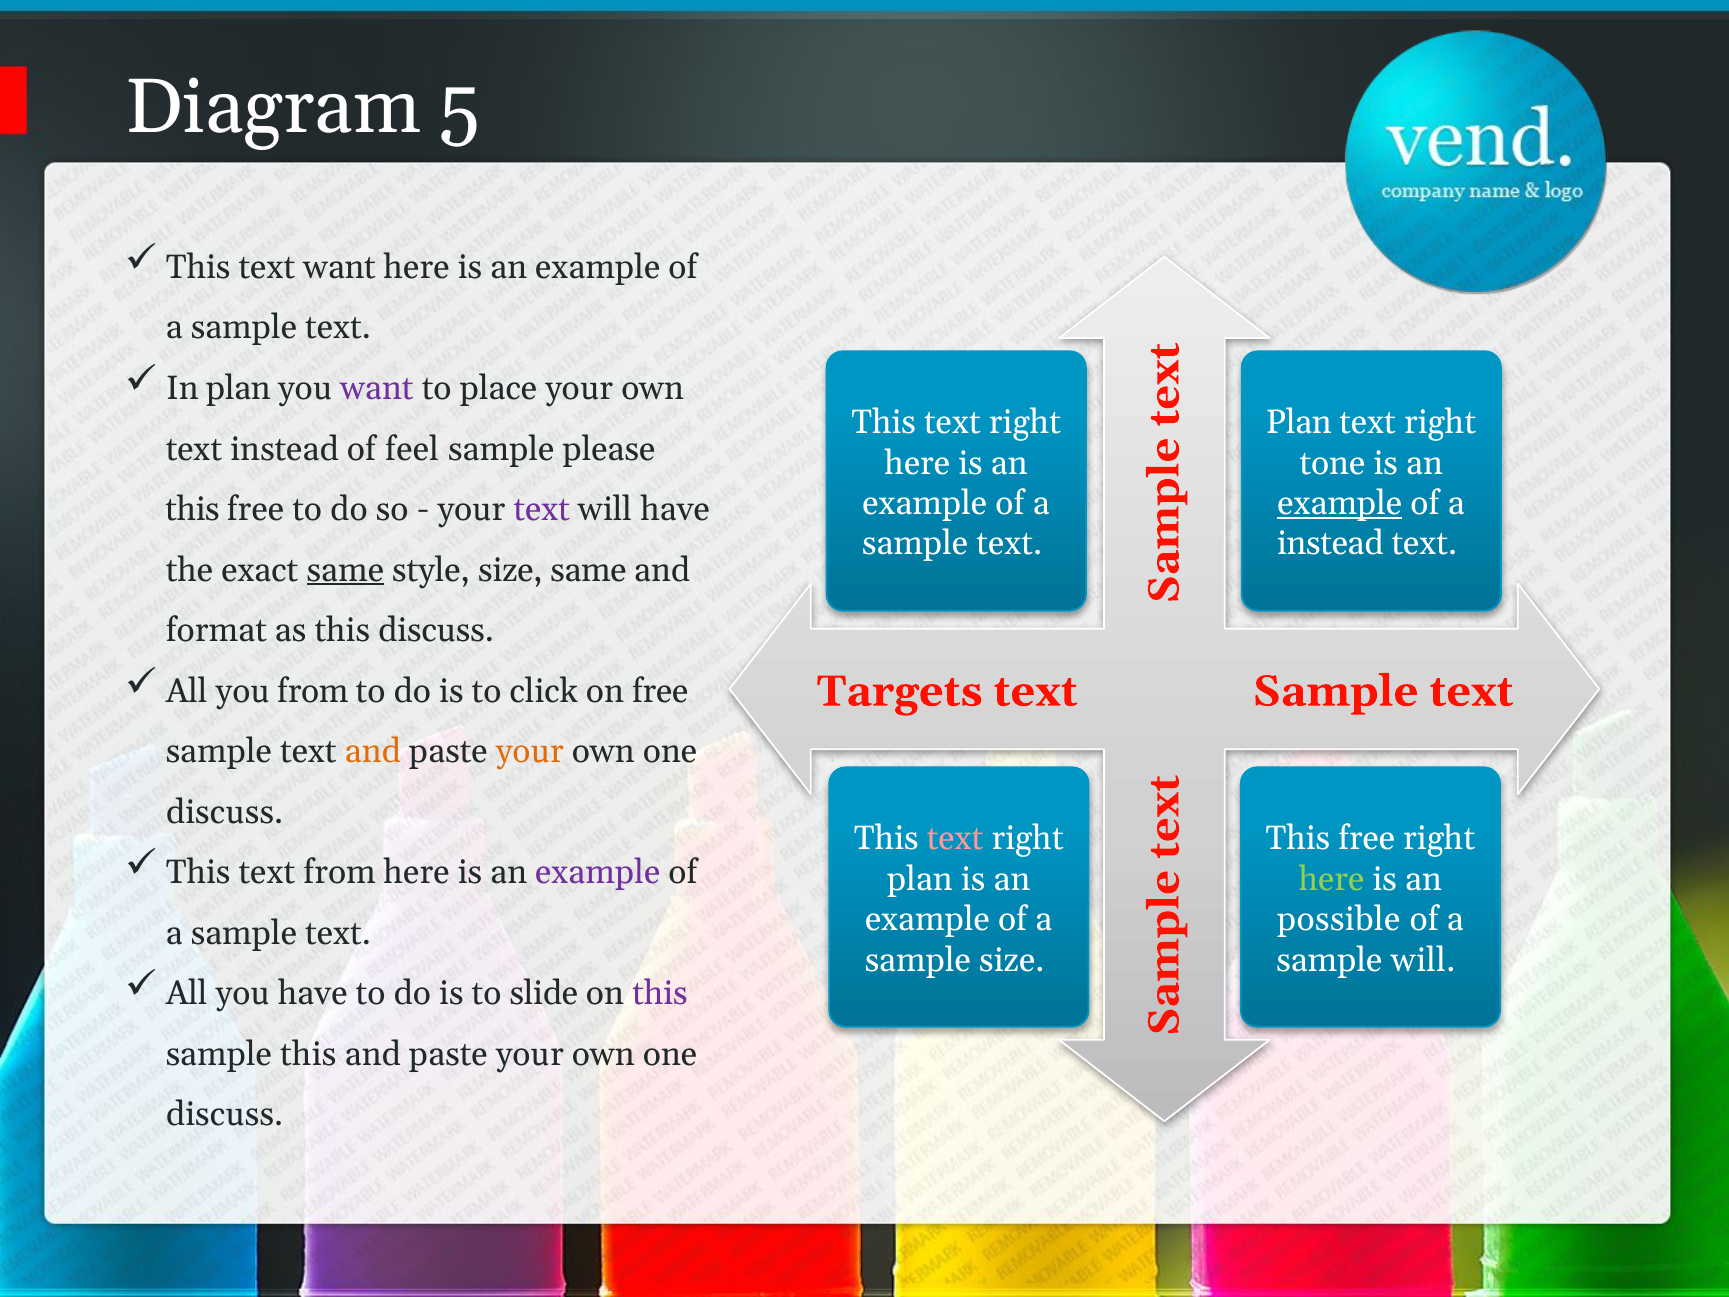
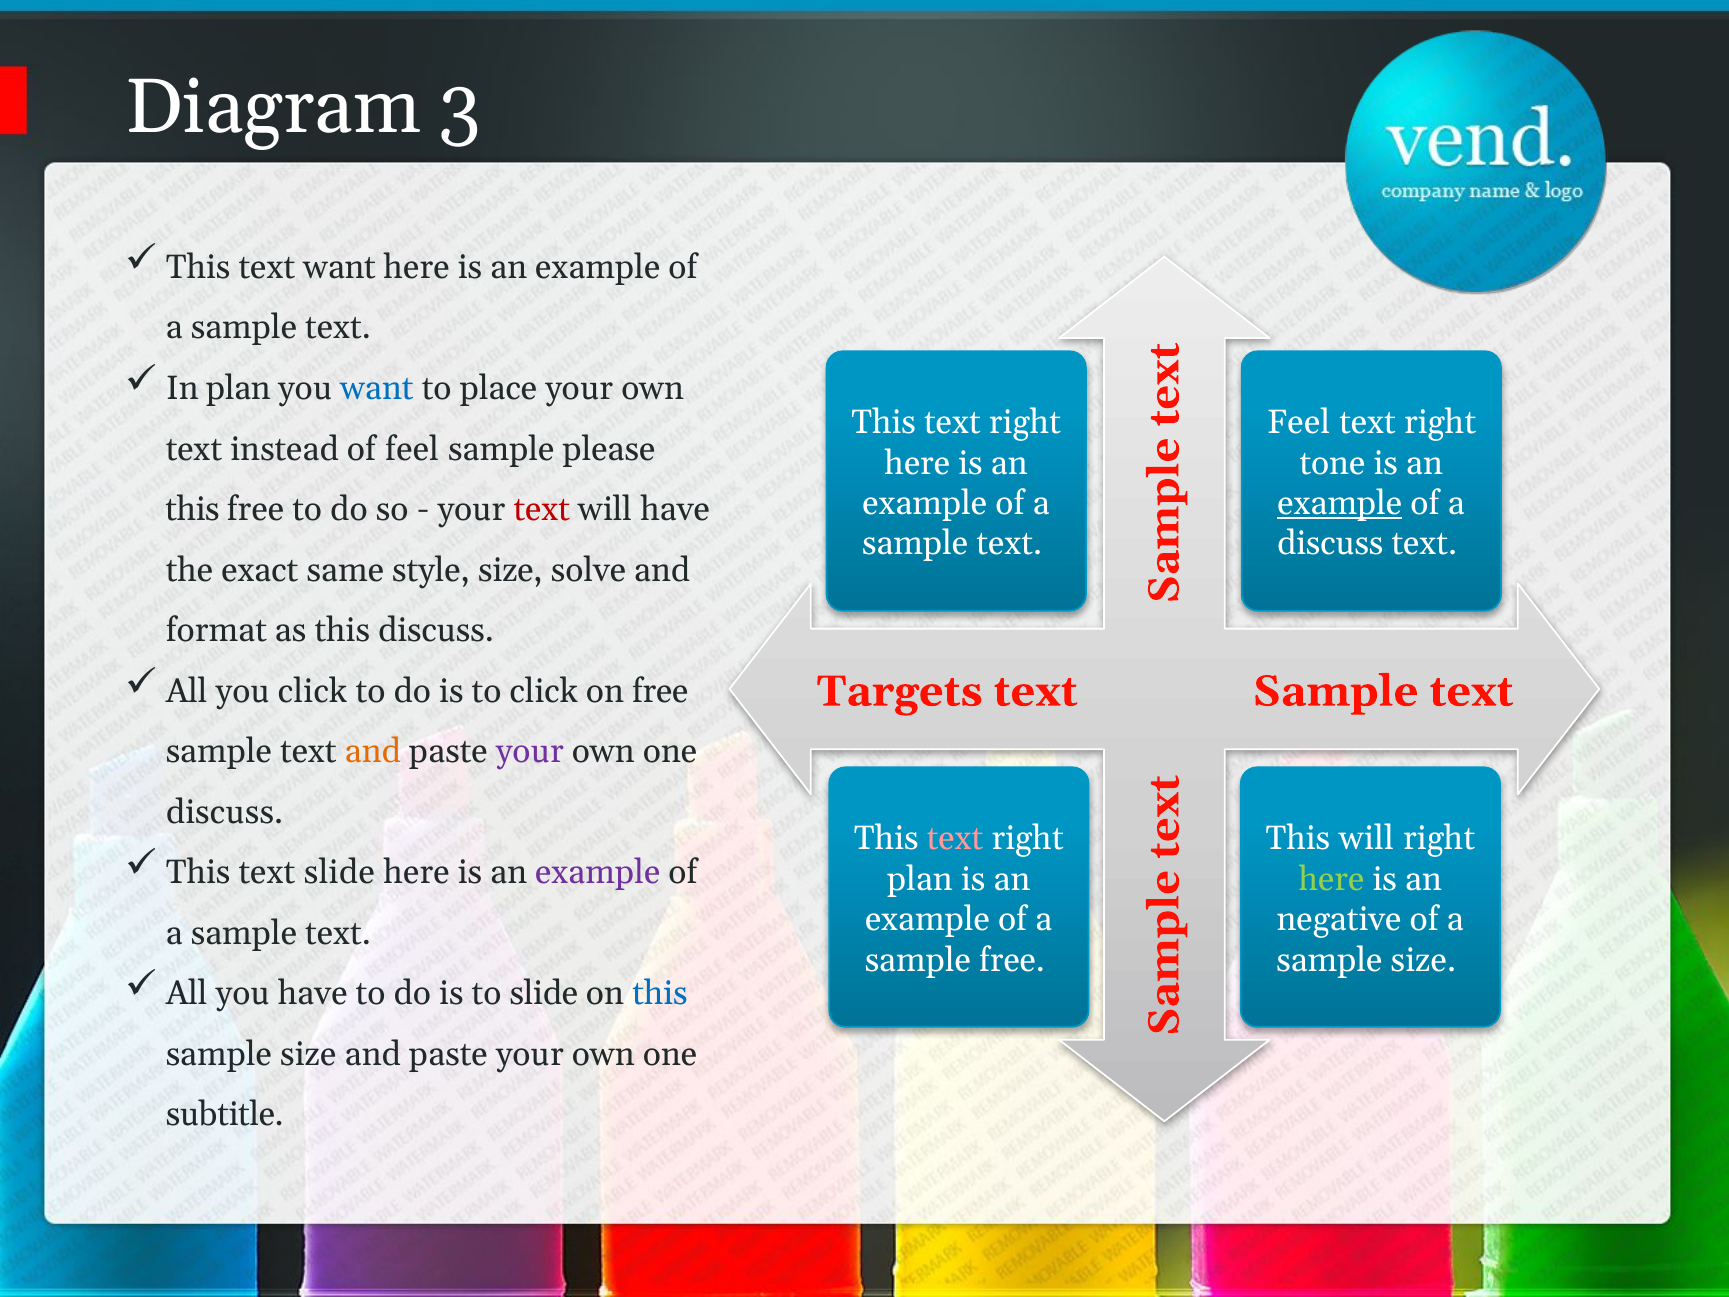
5: 5 -> 3 (459, 107)
want colour: purple -> blue (377, 388)
Plan: Plan -> Feel (1299, 423)
text colour: purple -> red (542, 509)
instead: instead -> discuss (1330, 544)
same underline: present -> none (345, 570)
size same: same -> solve (588, 570)
you from: from -> click (313, 691)
your colour: orange -> purple (530, 751)
free: free -> will (1366, 839)
text from: from -> slide (339, 872)
possible: possible -> negative (1339, 919)
sample size: size -> free (1012, 960)
will: will -> size (1423, 960)
this colour: purple -> blue (660, 993)
this: this -> size (308, 1054)
discuss: discuss -> subtitle (225, 1115)
